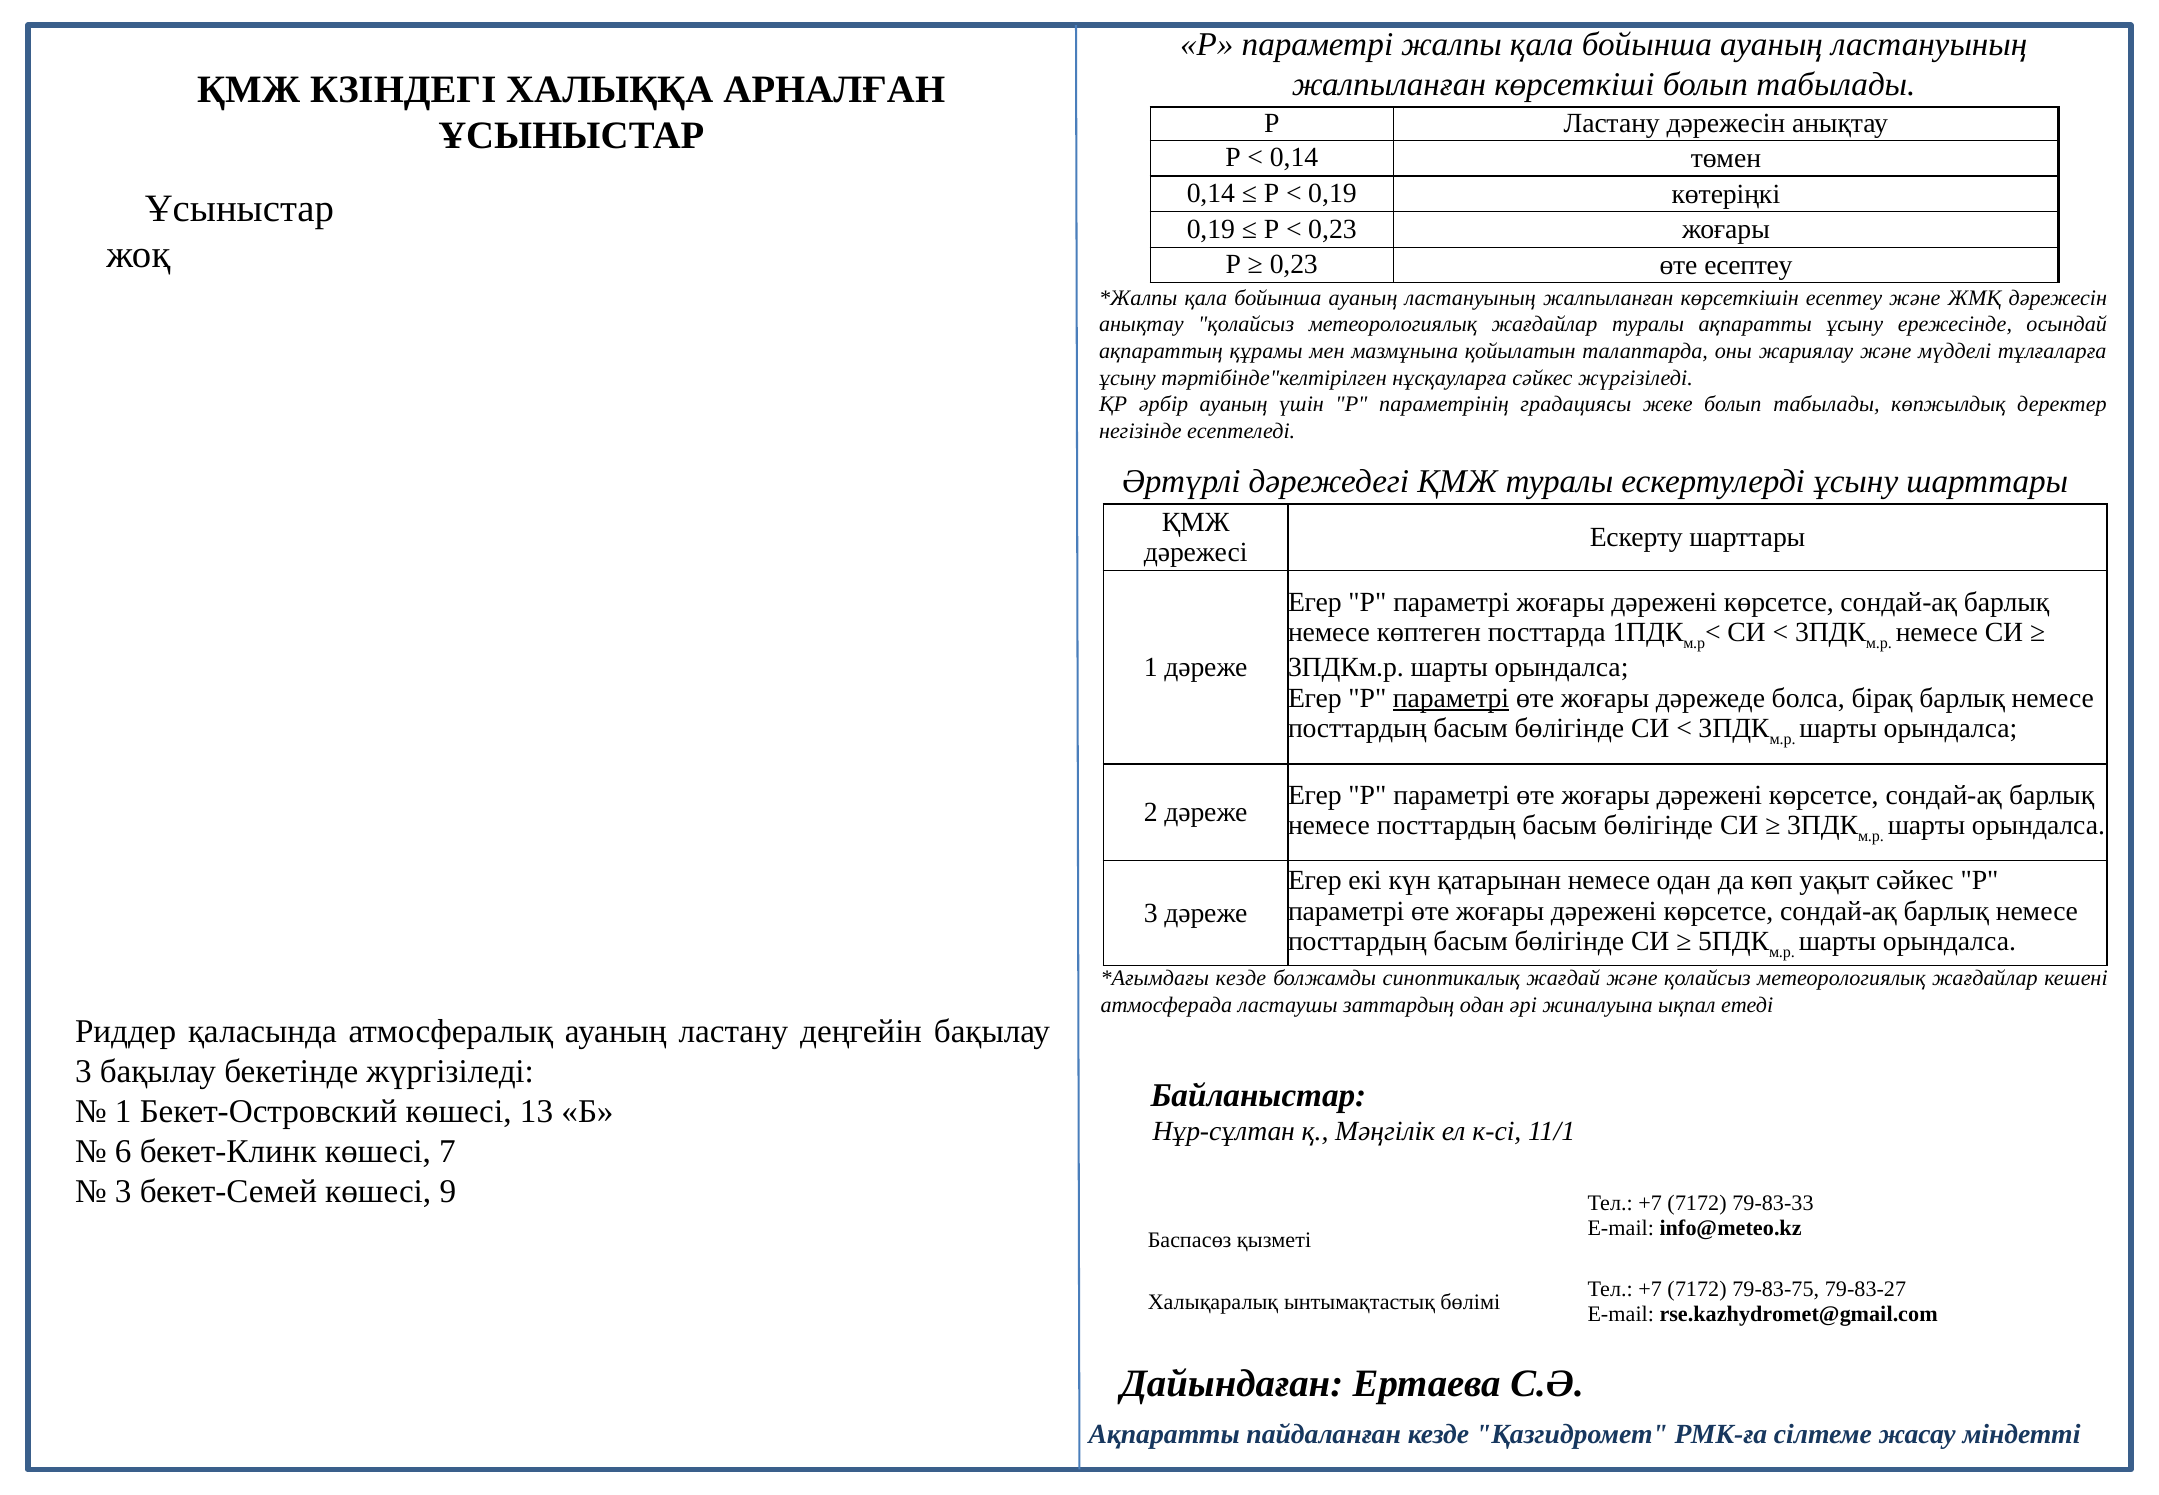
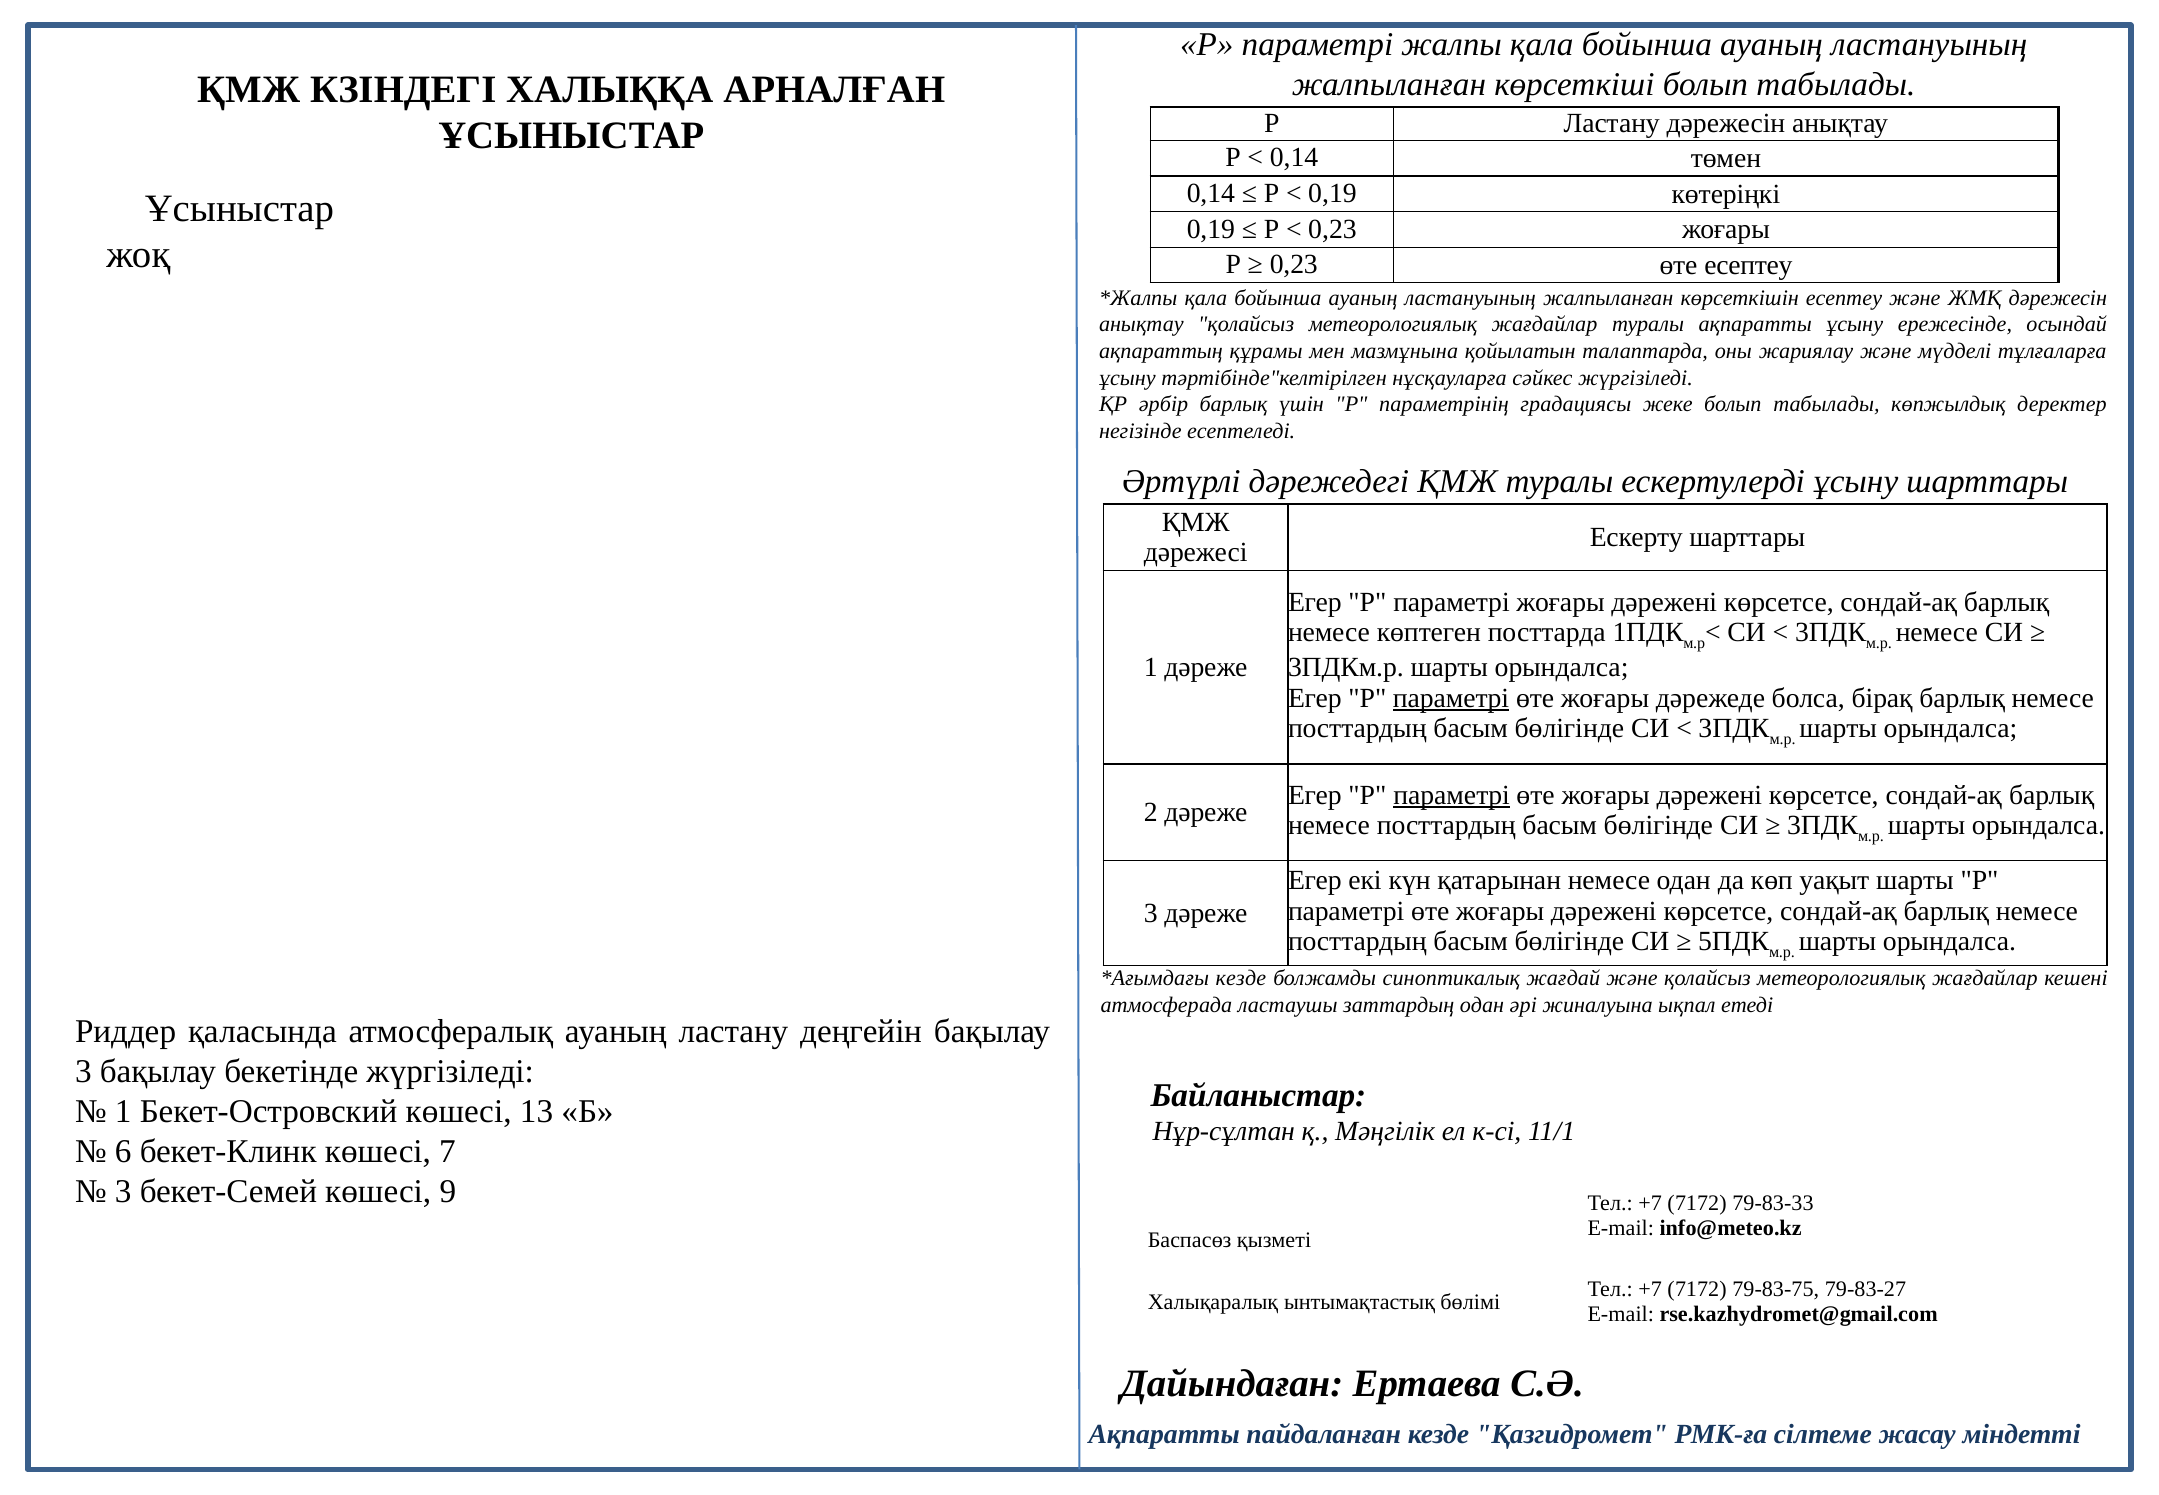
әрбір ауаның: ауаның -> барлық (1233, 404)
параметрі underline: none -> present (1452, 795)
уақыт сәйкес: сәйкес -> шарты (1915, 880)
